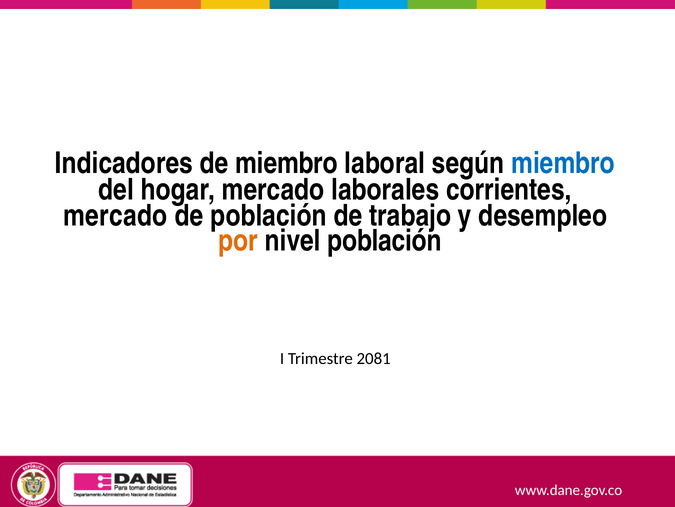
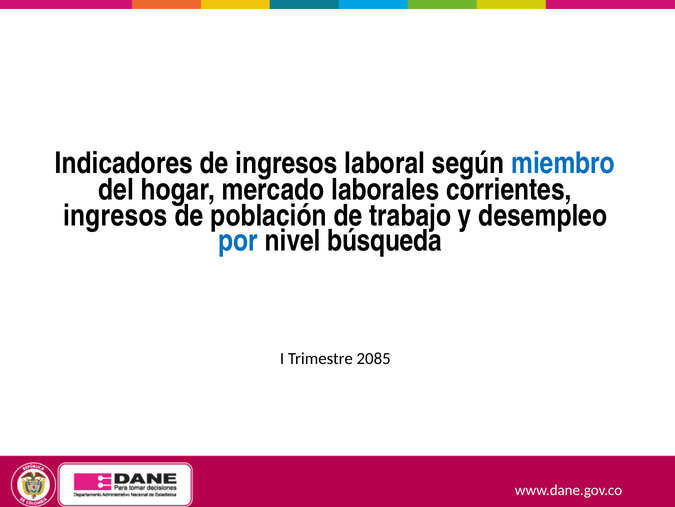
de miembro: miembro -> ingresos (286, 163)
mercado: mercado -> ingresos (115, 216)
por colour: orange -> blue (238, 240)
nivel población: población -> búsqueda (385, 240)
2081: 2081 -> 2085 (374, 358)
